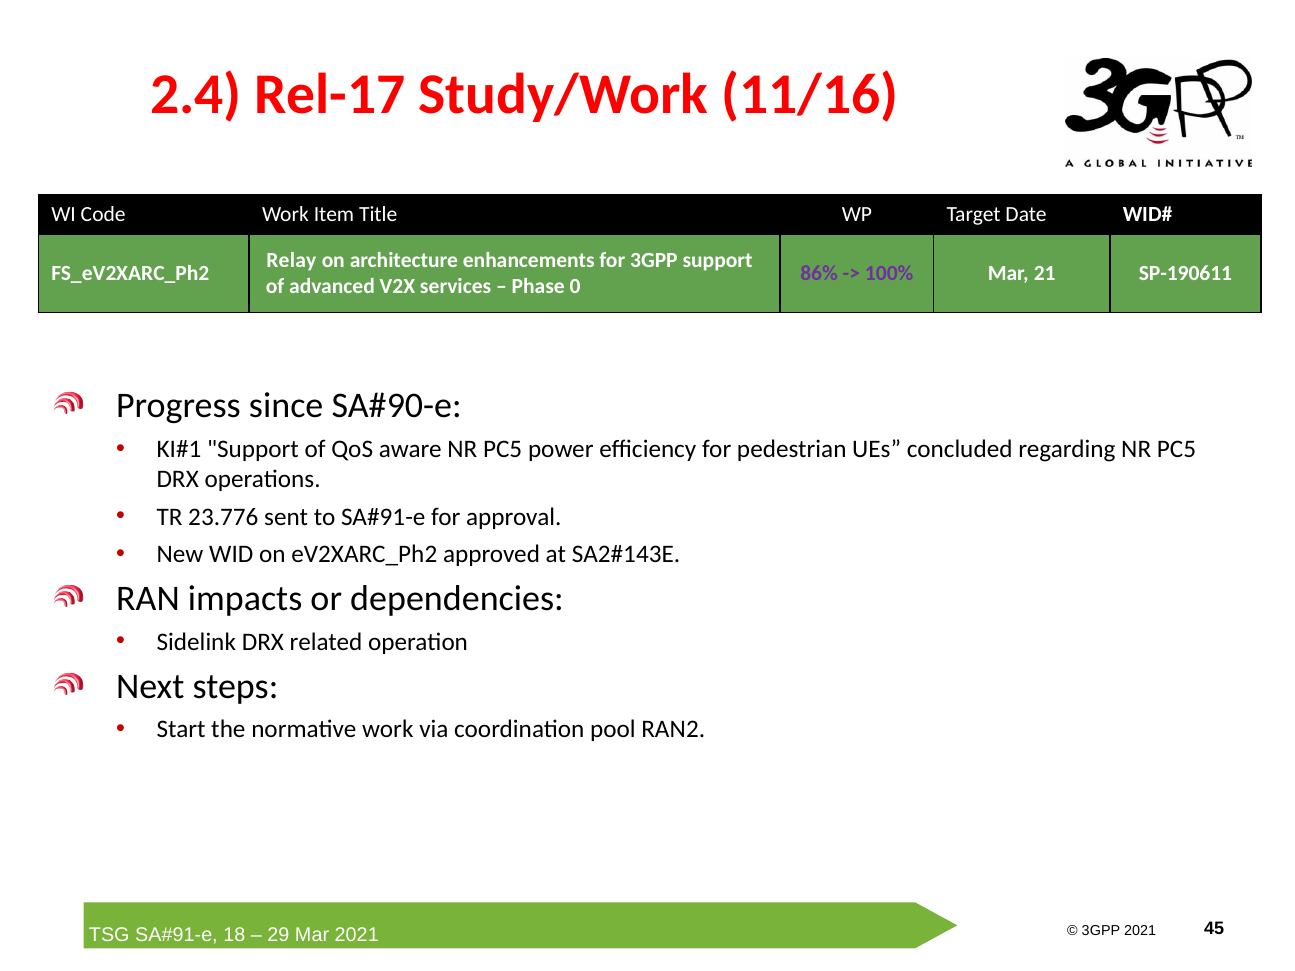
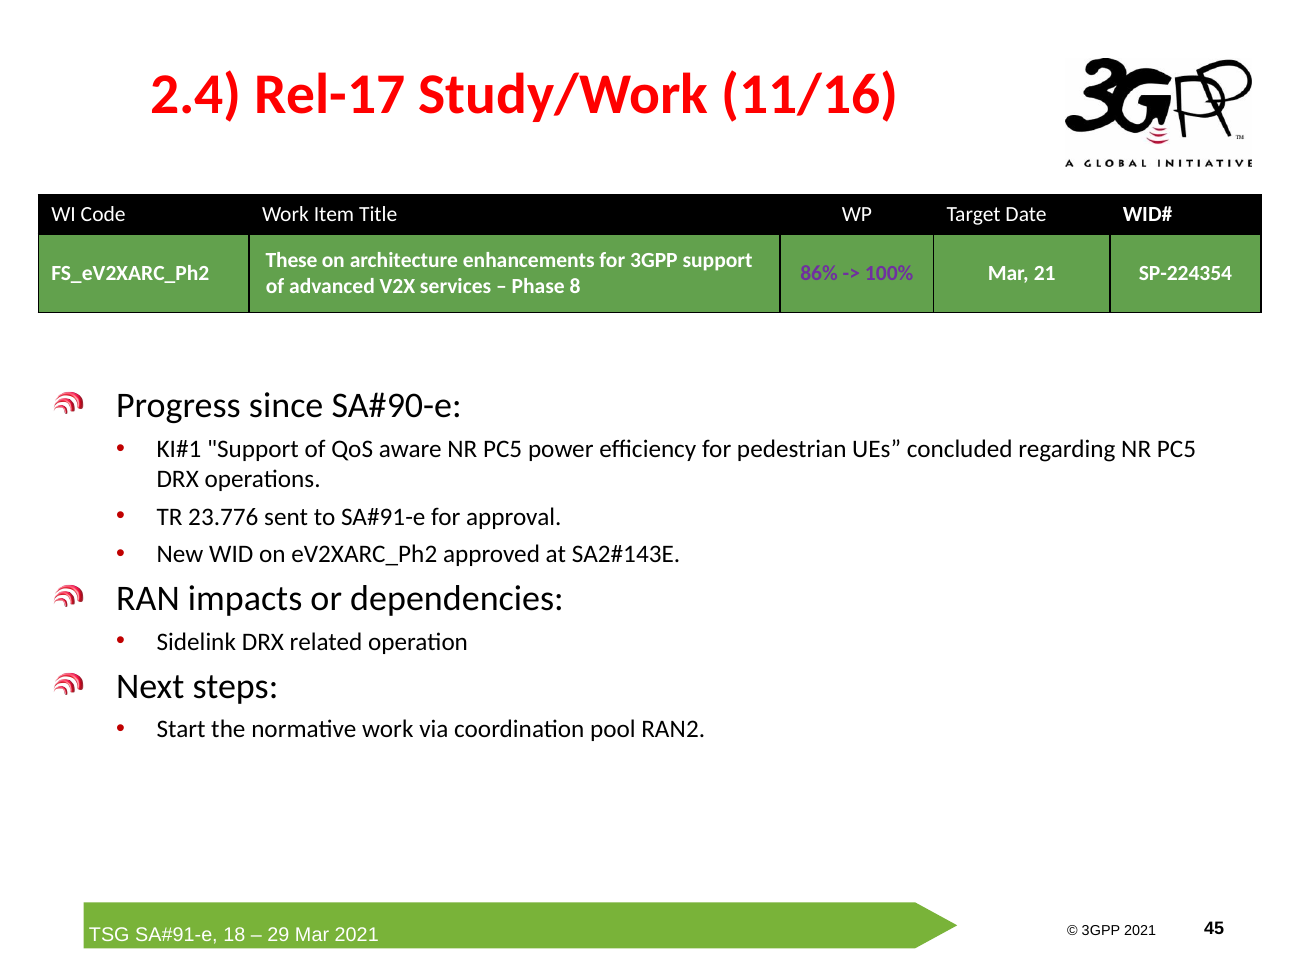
Relay: Relay -> These (292, 260)
SP-190611: SP-190611 -> SP-224354 (1185, 274)
0: 0 -> 8 (575, 287)
